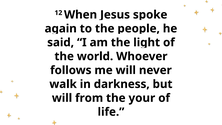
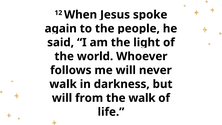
your: your -> walk (142, 98)
